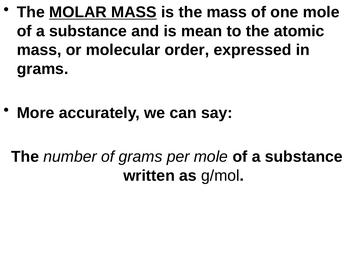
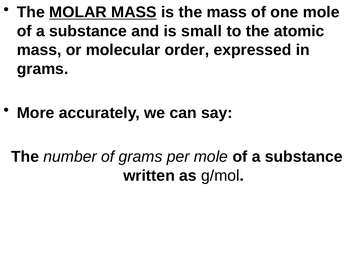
mean: mean -> small (202, 31)
